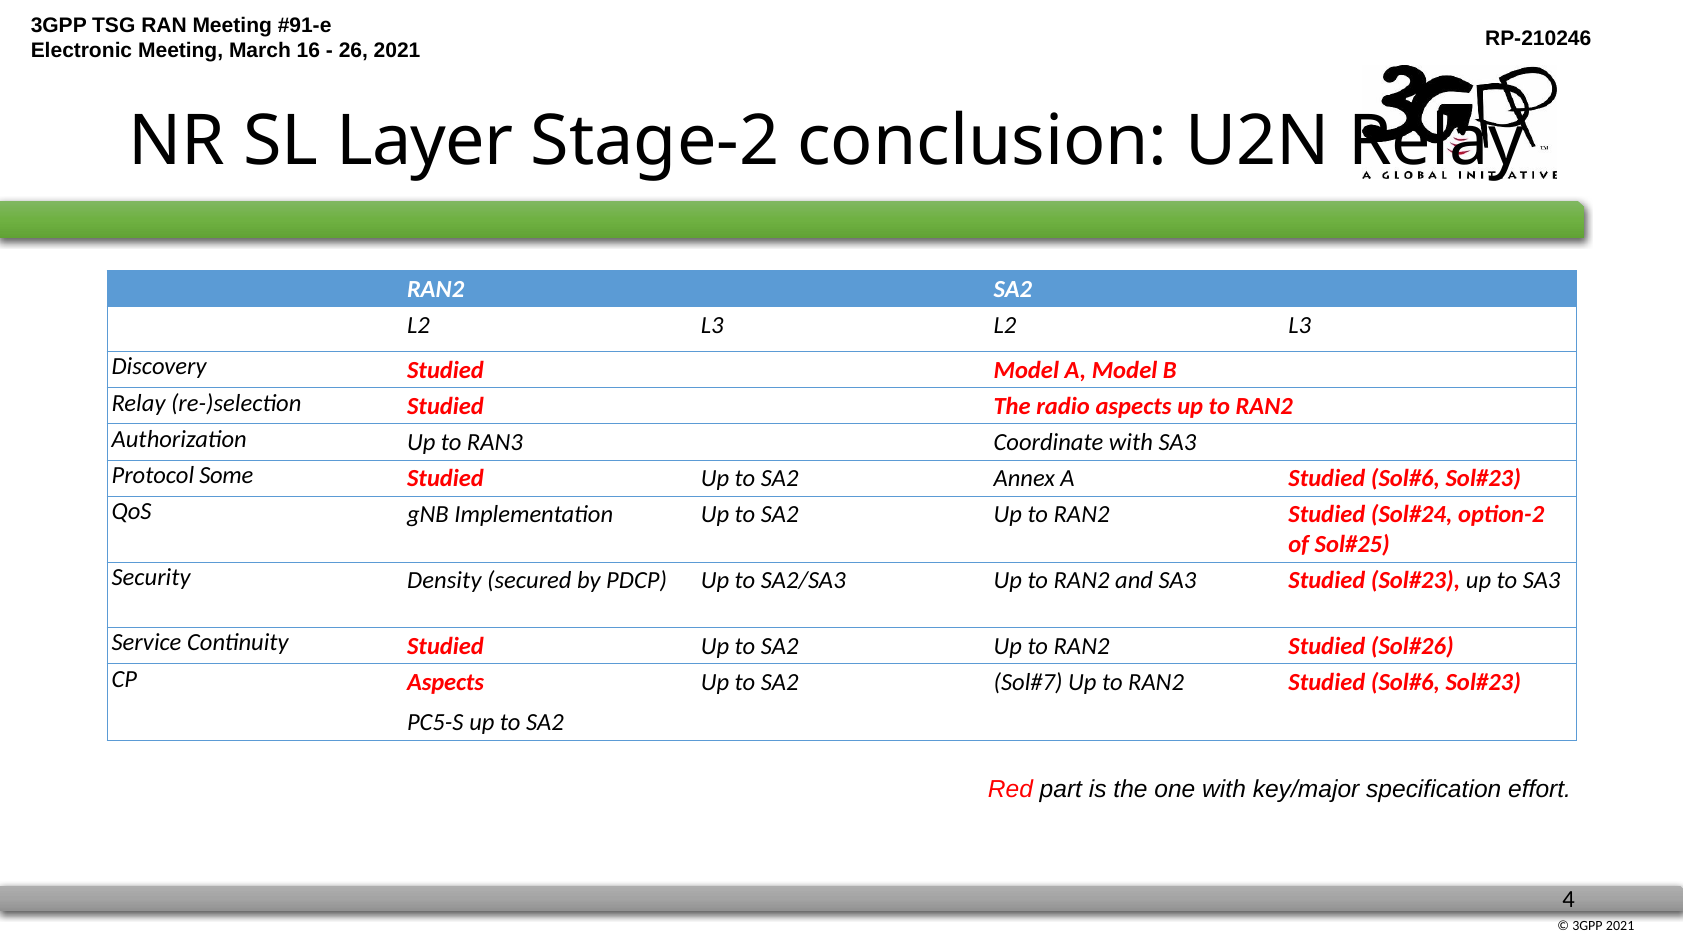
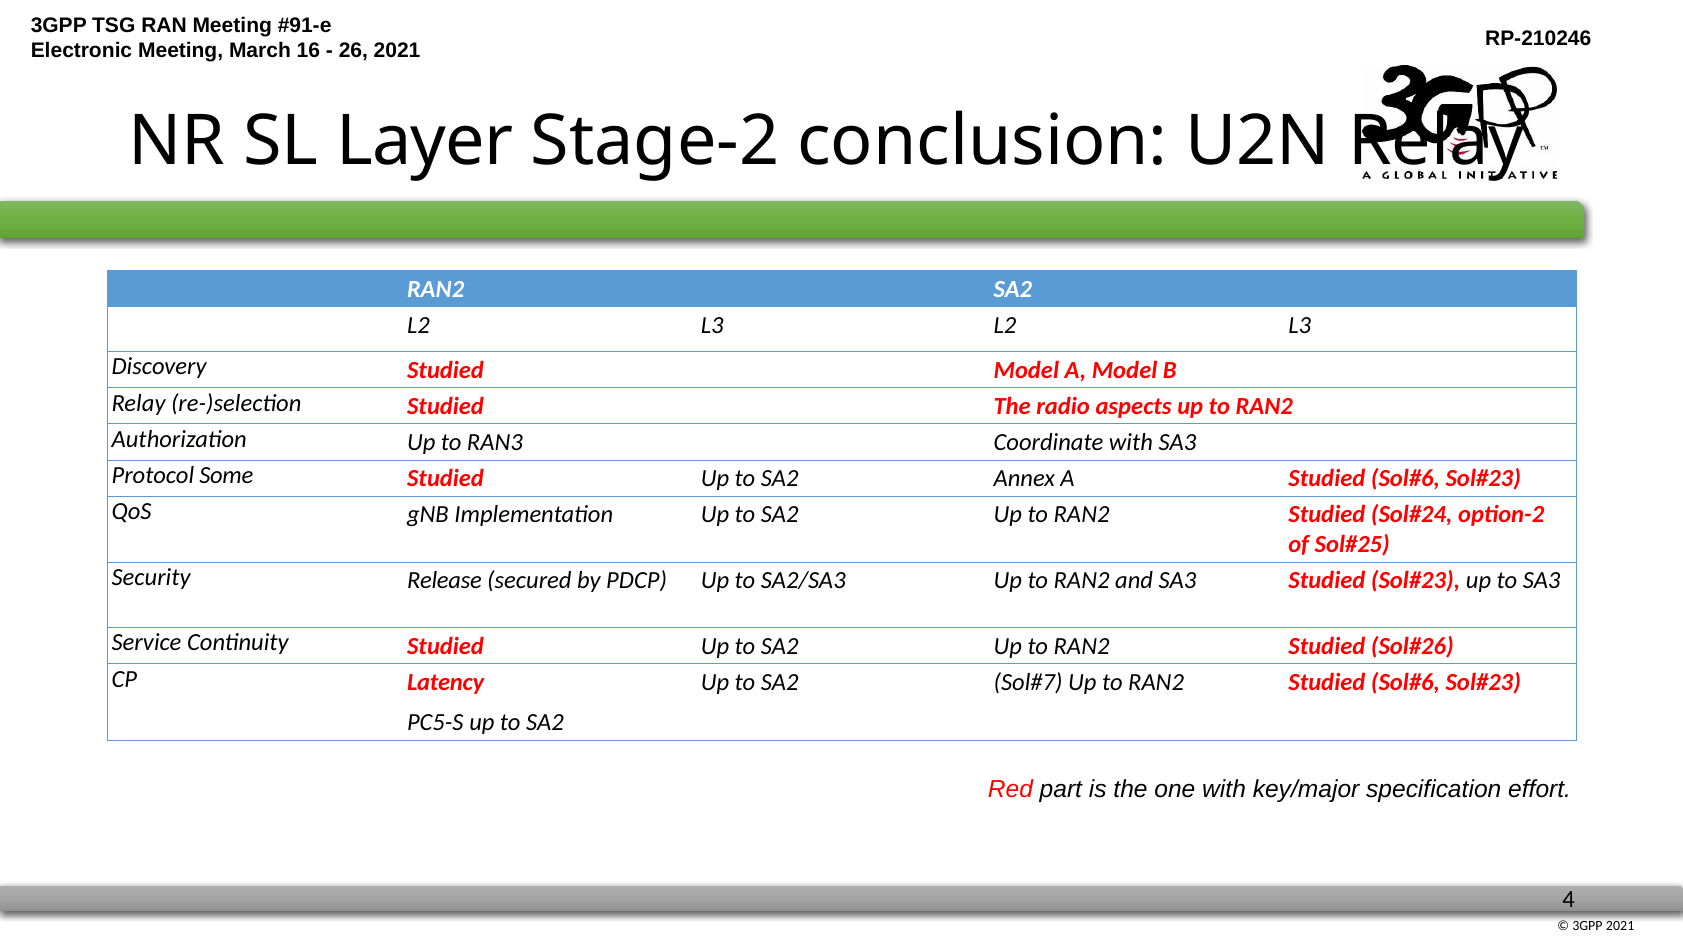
Density: Density -> Release (444, 581)
CP Aspects: Aspects -> Latency (446, 682)
